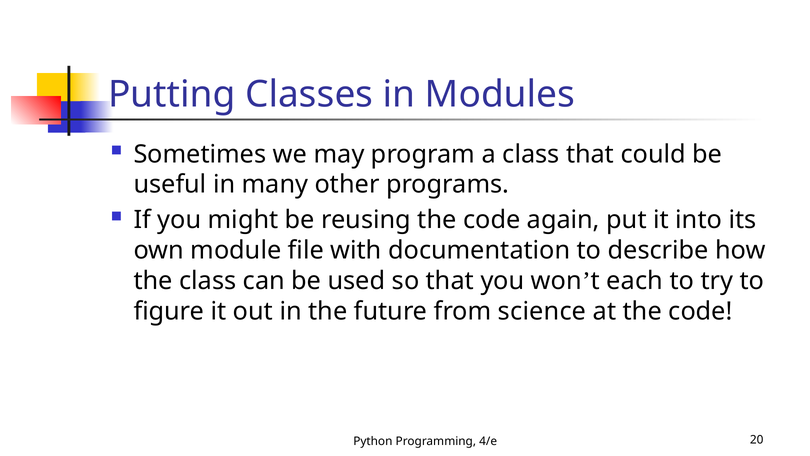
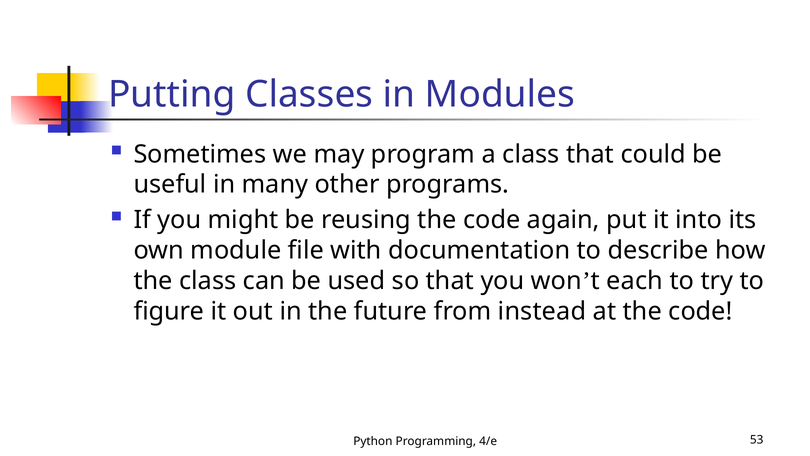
science: science -> instead (542, 311)
20: 20 -> 53 (757, 439)
